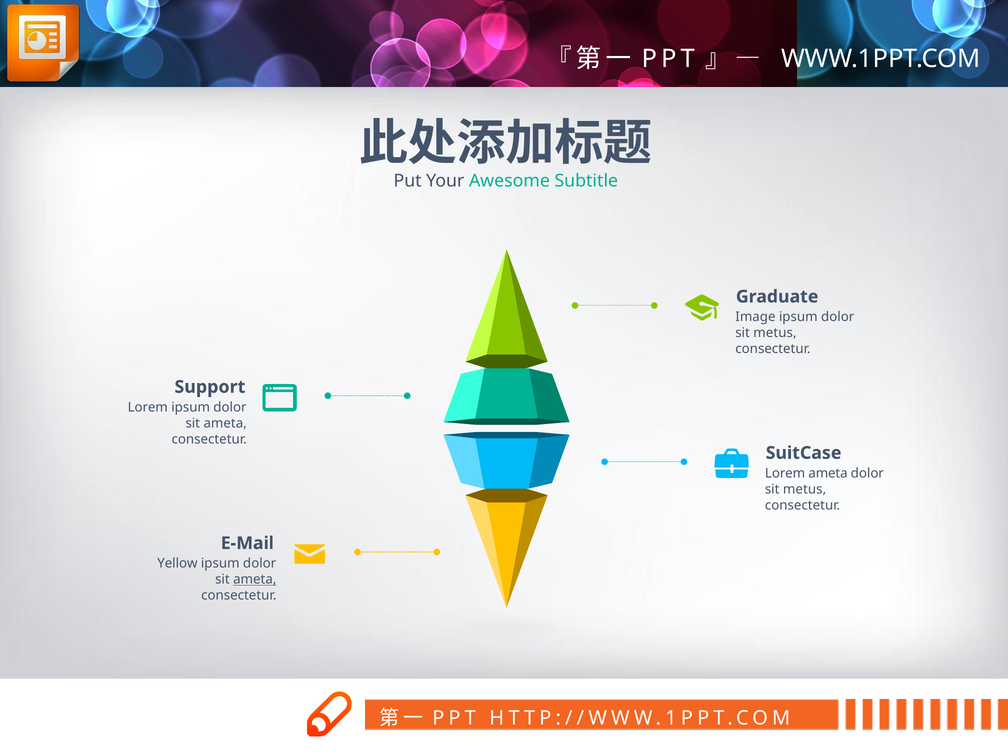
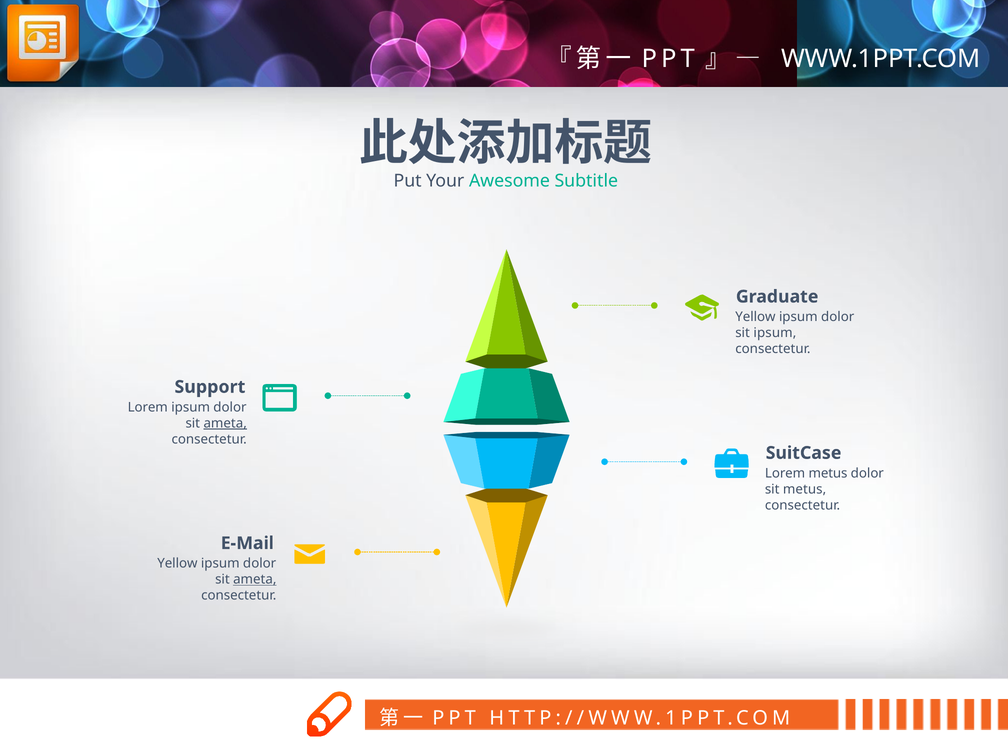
Image: Image -> Yellow (755, 317)
metus: metus -> ipsum (775, 333)
ameta underline: none -> present (225, 423)
Lorem ameta: ameta -> metus (828, 473)
